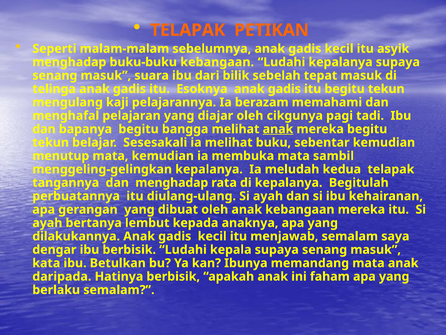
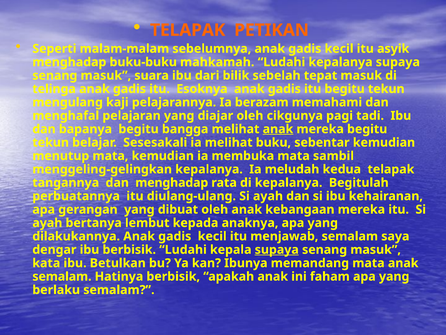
buku-buku kebangaan: kebangaan -> mahkamah (217, 62)
supaya underline: none -> present (277, 249)
daripada: daripada -> semalam (62, 276)
